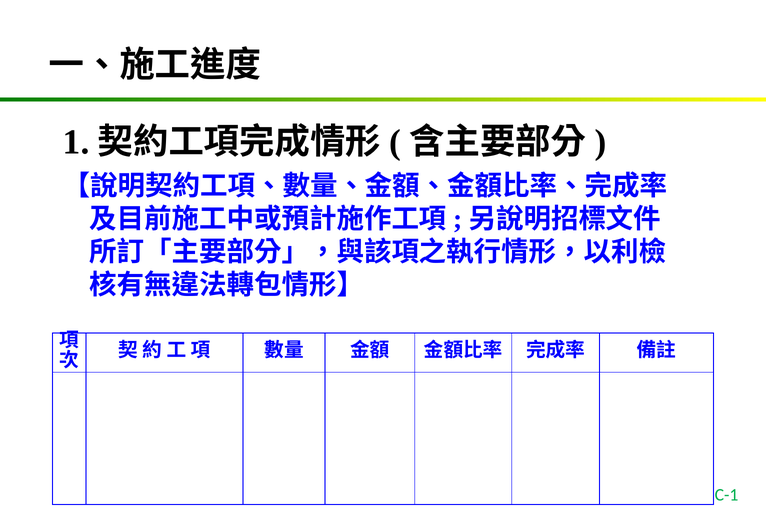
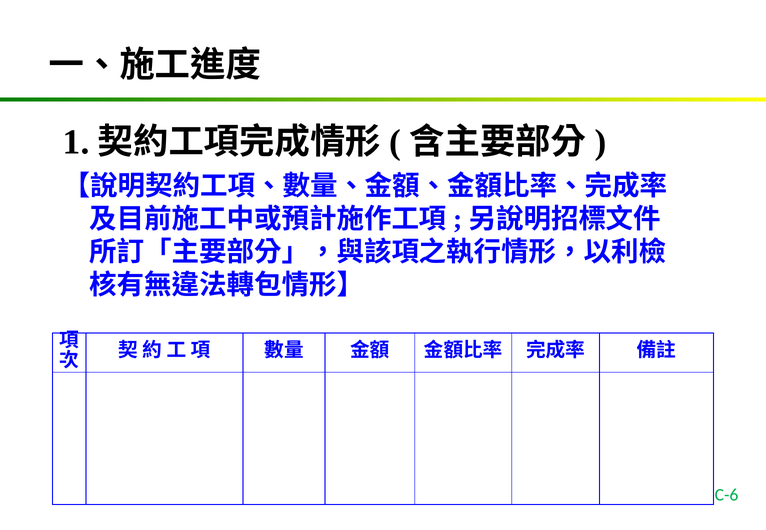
C-1: C-1 -> C-6 (727, 495)
